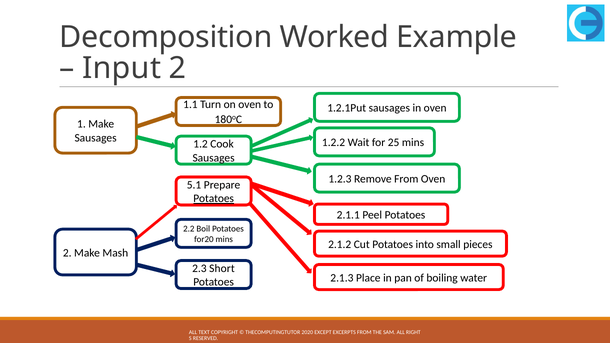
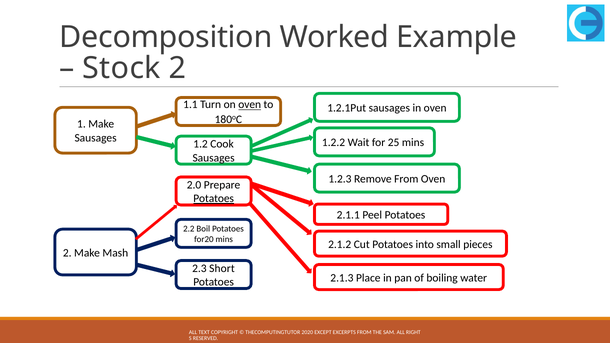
Input: Input -> Stock (122, 68)
oven underline: none -> present (250, 105)
5.1: 5.1 -> 2.0 (194, 185)
